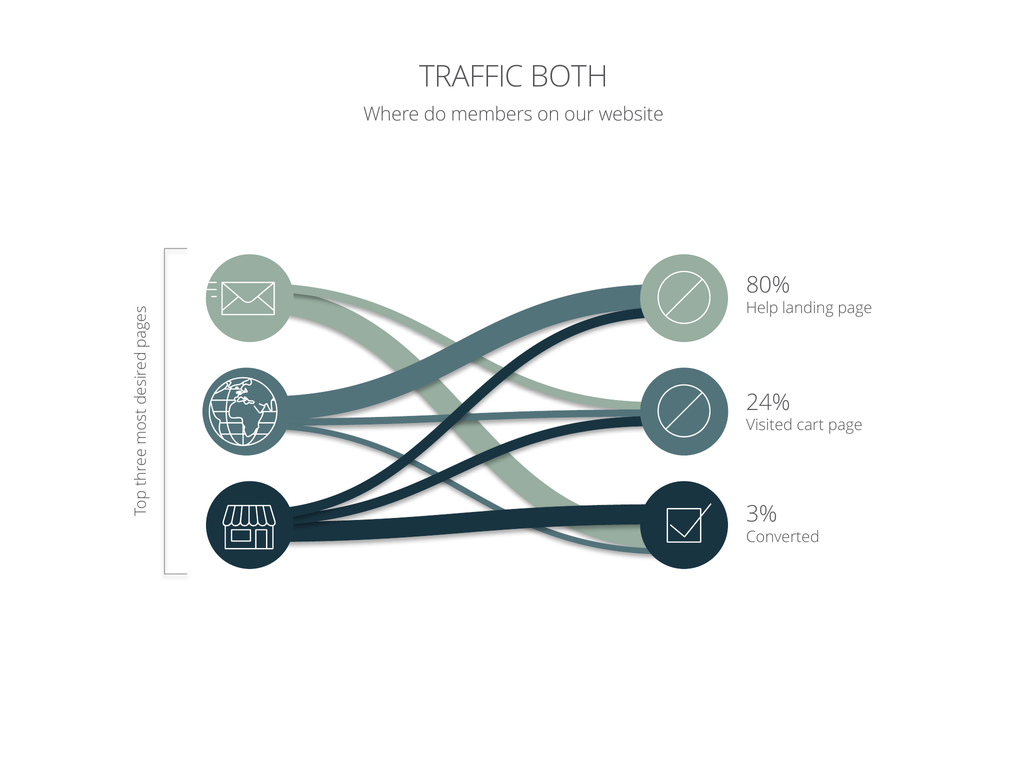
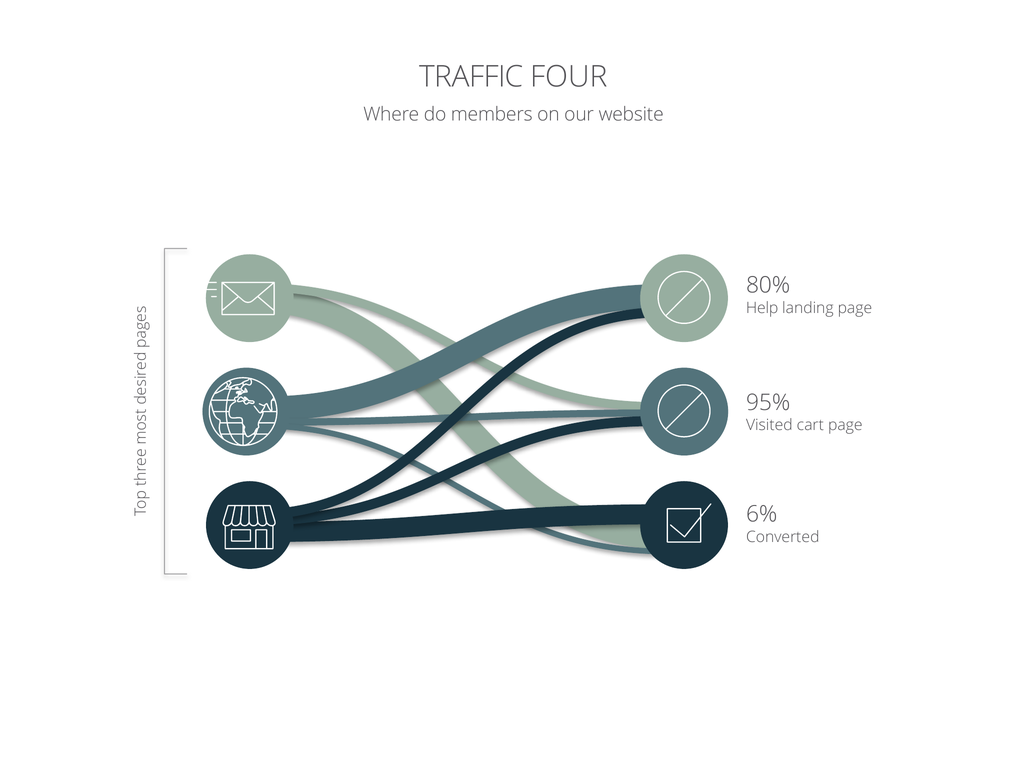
BOTH: BOTH -> FOUR (569, 77)
24%: 24% -> 95% (768, 403)
3%: 3% -> 6% (762, 514)
